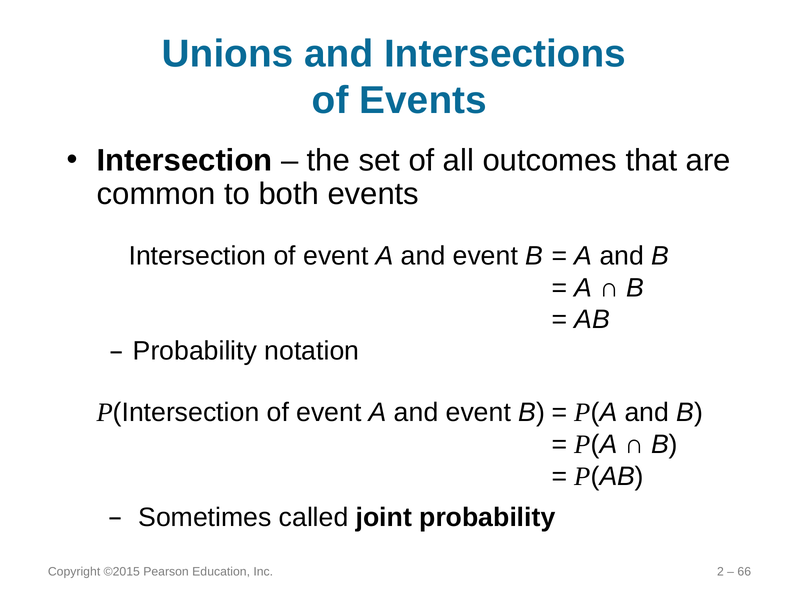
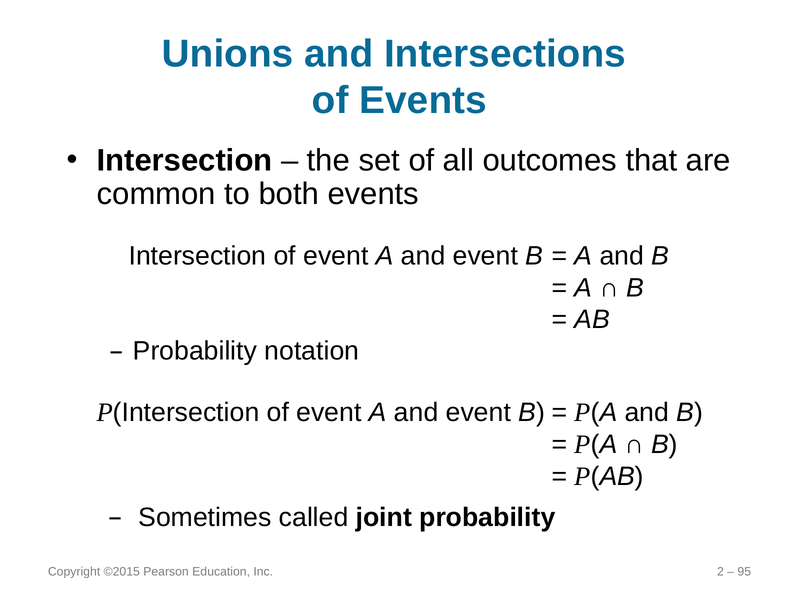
66: 66 -> 95 (744, 572)
